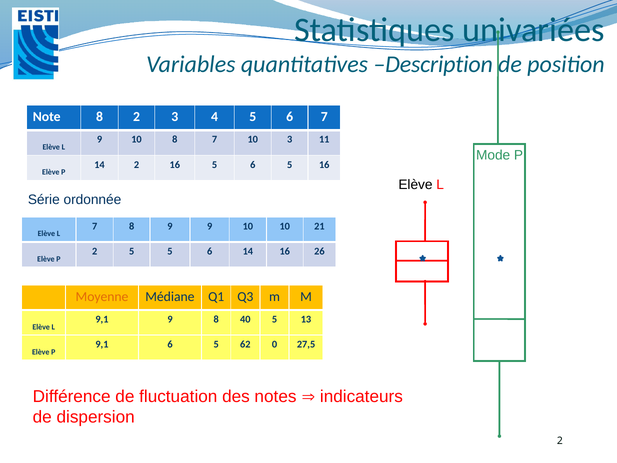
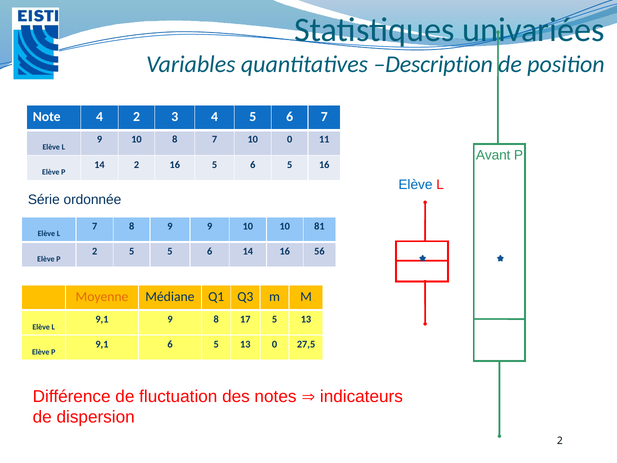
Note 8: 8 -> 4 (100, 117)
10 3: 3 -> 0 (290, 140)
Mode: Mode -> Avant (493, 155)
Elève colour: black -> blue (415, 184)
21: 21 -> 81 (319, 226)
26: 26 -> 56 (319, 251)
40: 40 -> 17 (245, 319)
6 5 62: 62 -> 13 (245, 344)
